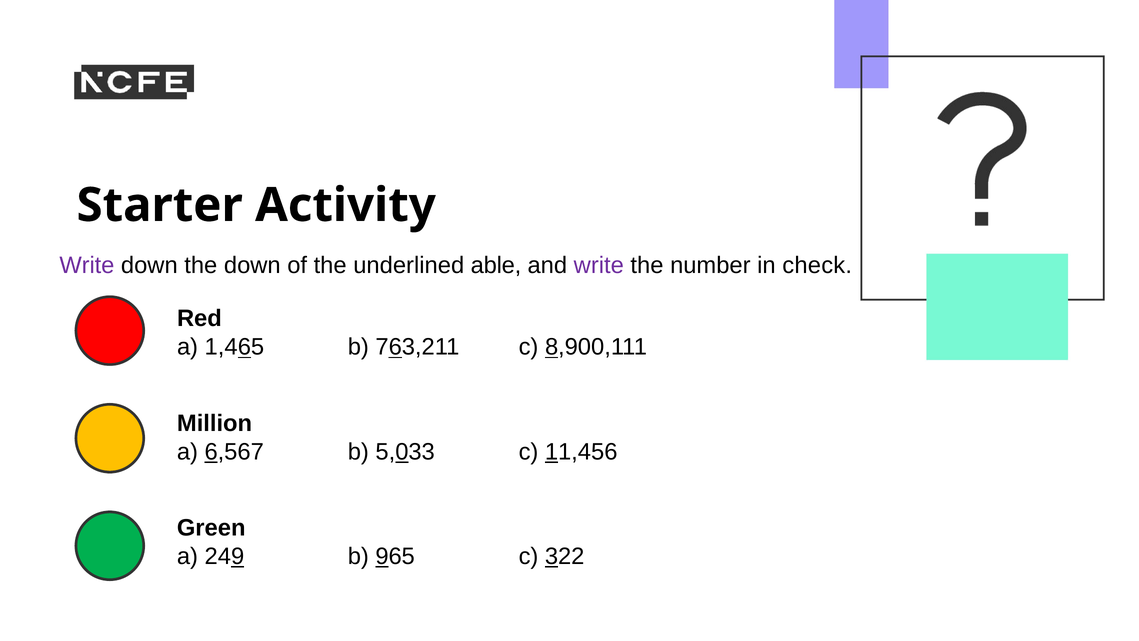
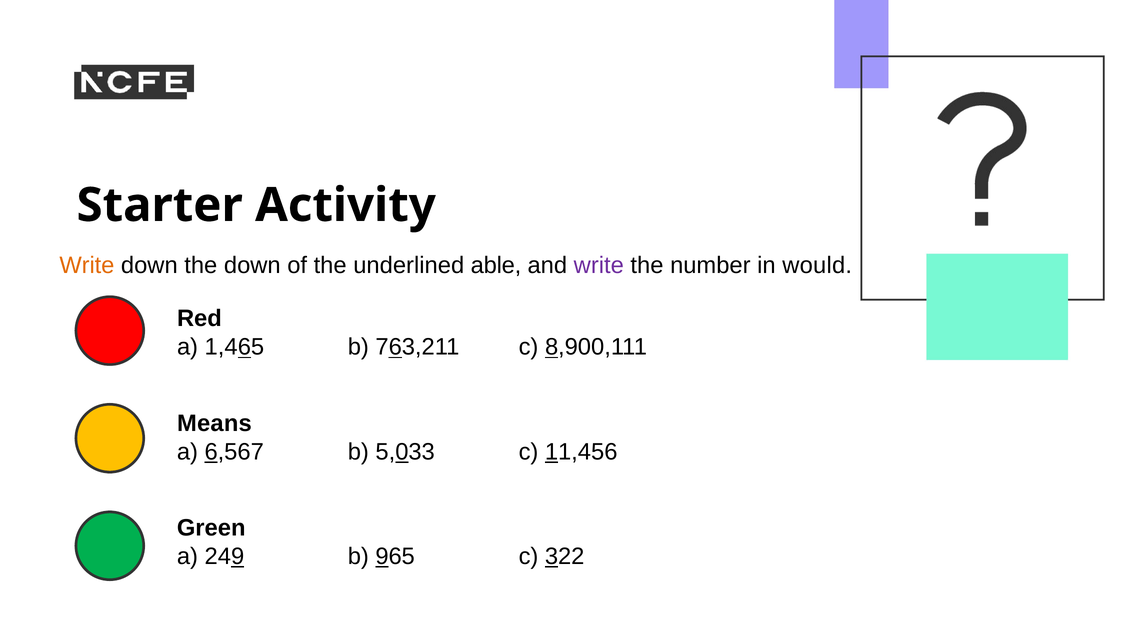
Write colour: purple -> orange (87, 265)
check: check -> would (817, 265)
Million: Million -> Means (214, 423)
